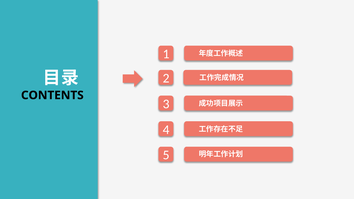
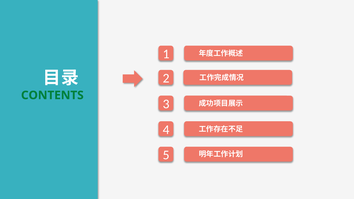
CONTENTS colour: black -> green (52, 95)
